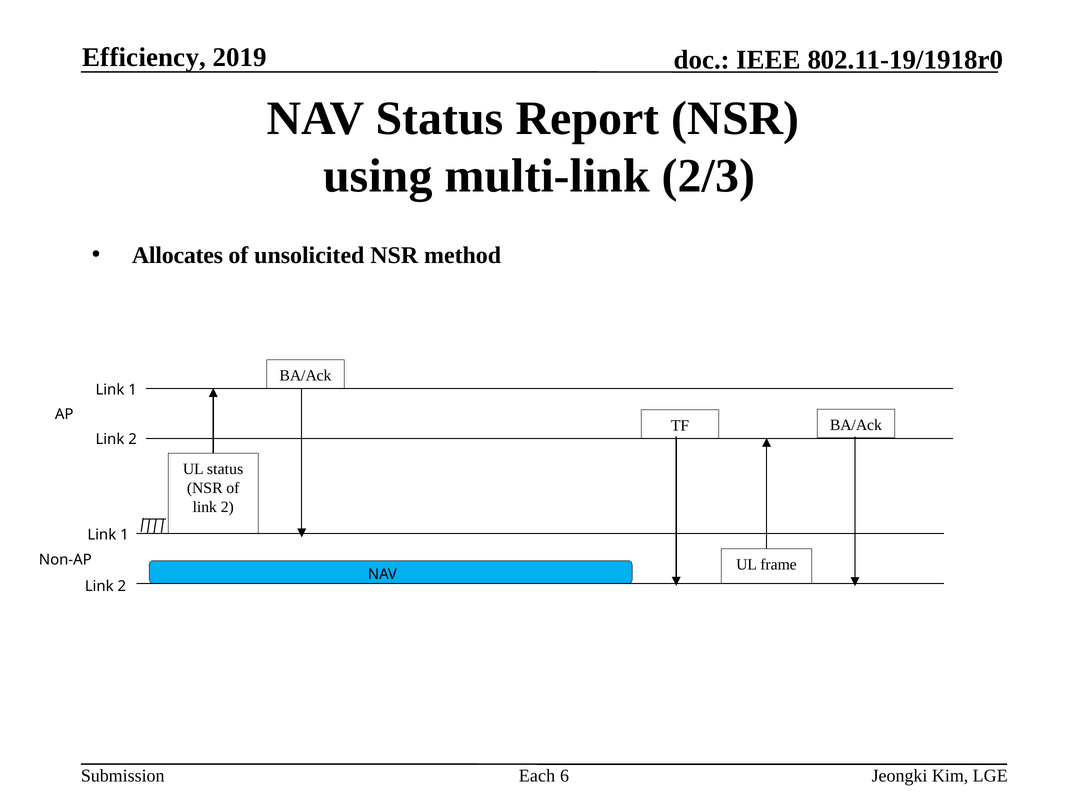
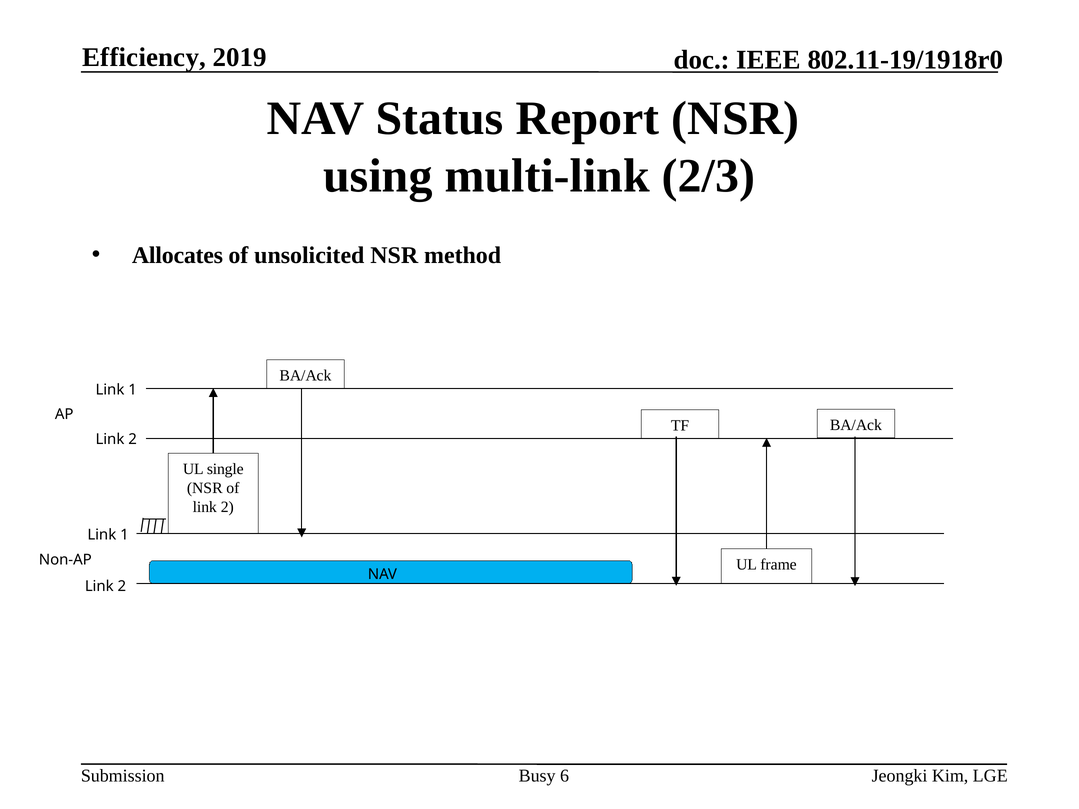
UL status: status -> single (225, 469)
Each: Each -> Busy (537, 776)
